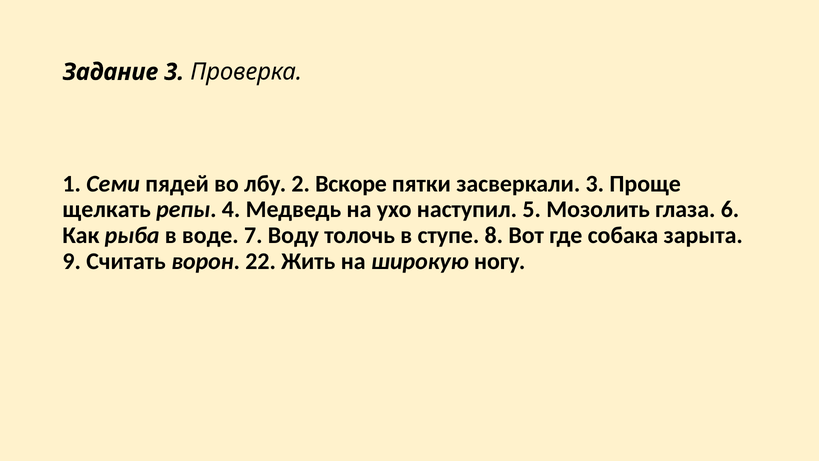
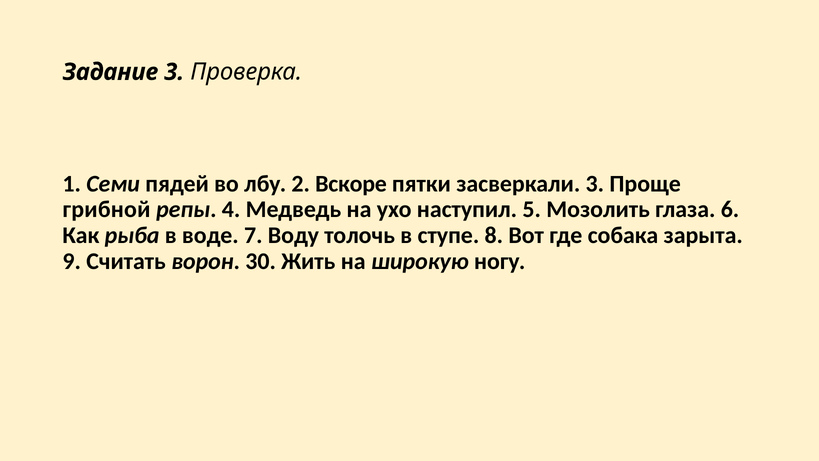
щелкать: щелкать -> грибной (107, 209)
22: 22 -> 30 (261, 261)
